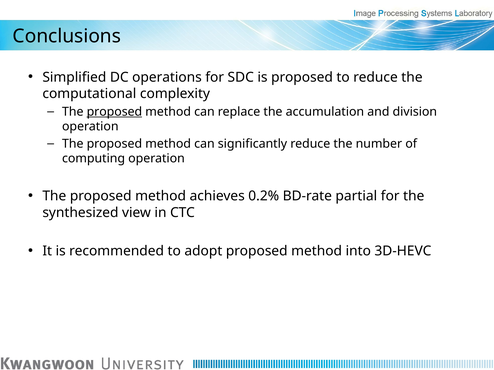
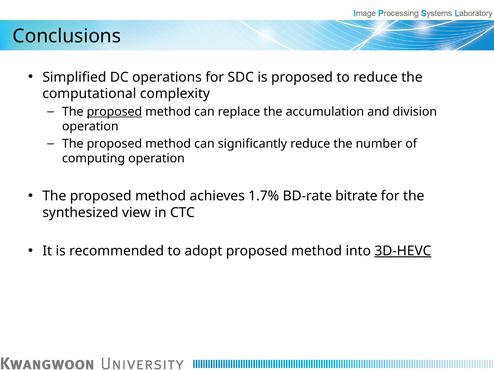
0.2%: 0.2% -> 1.7% (264, 196)
partial: partial -> bitrate (356, 196)
3D-HEVC underline: none -> present (403, 251)
